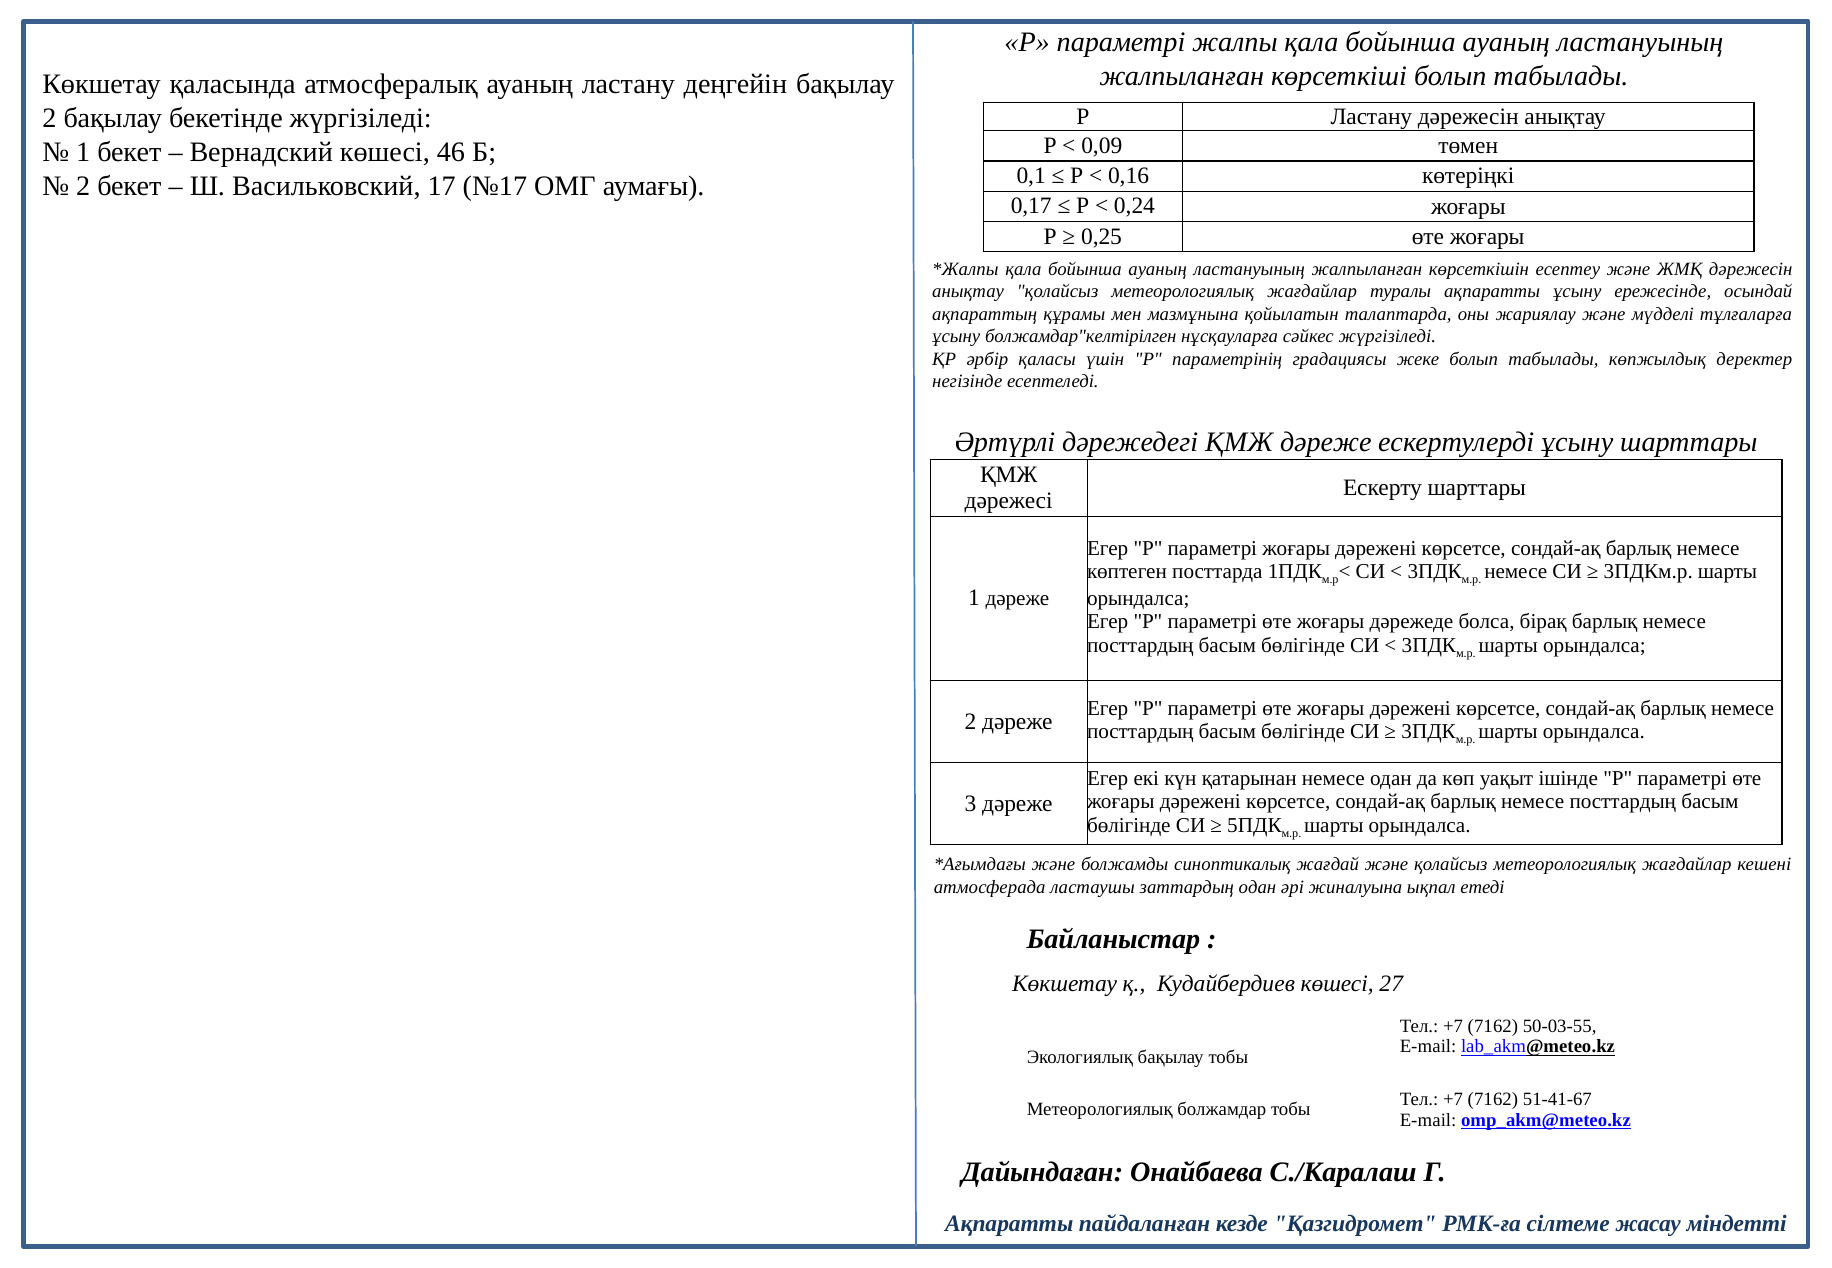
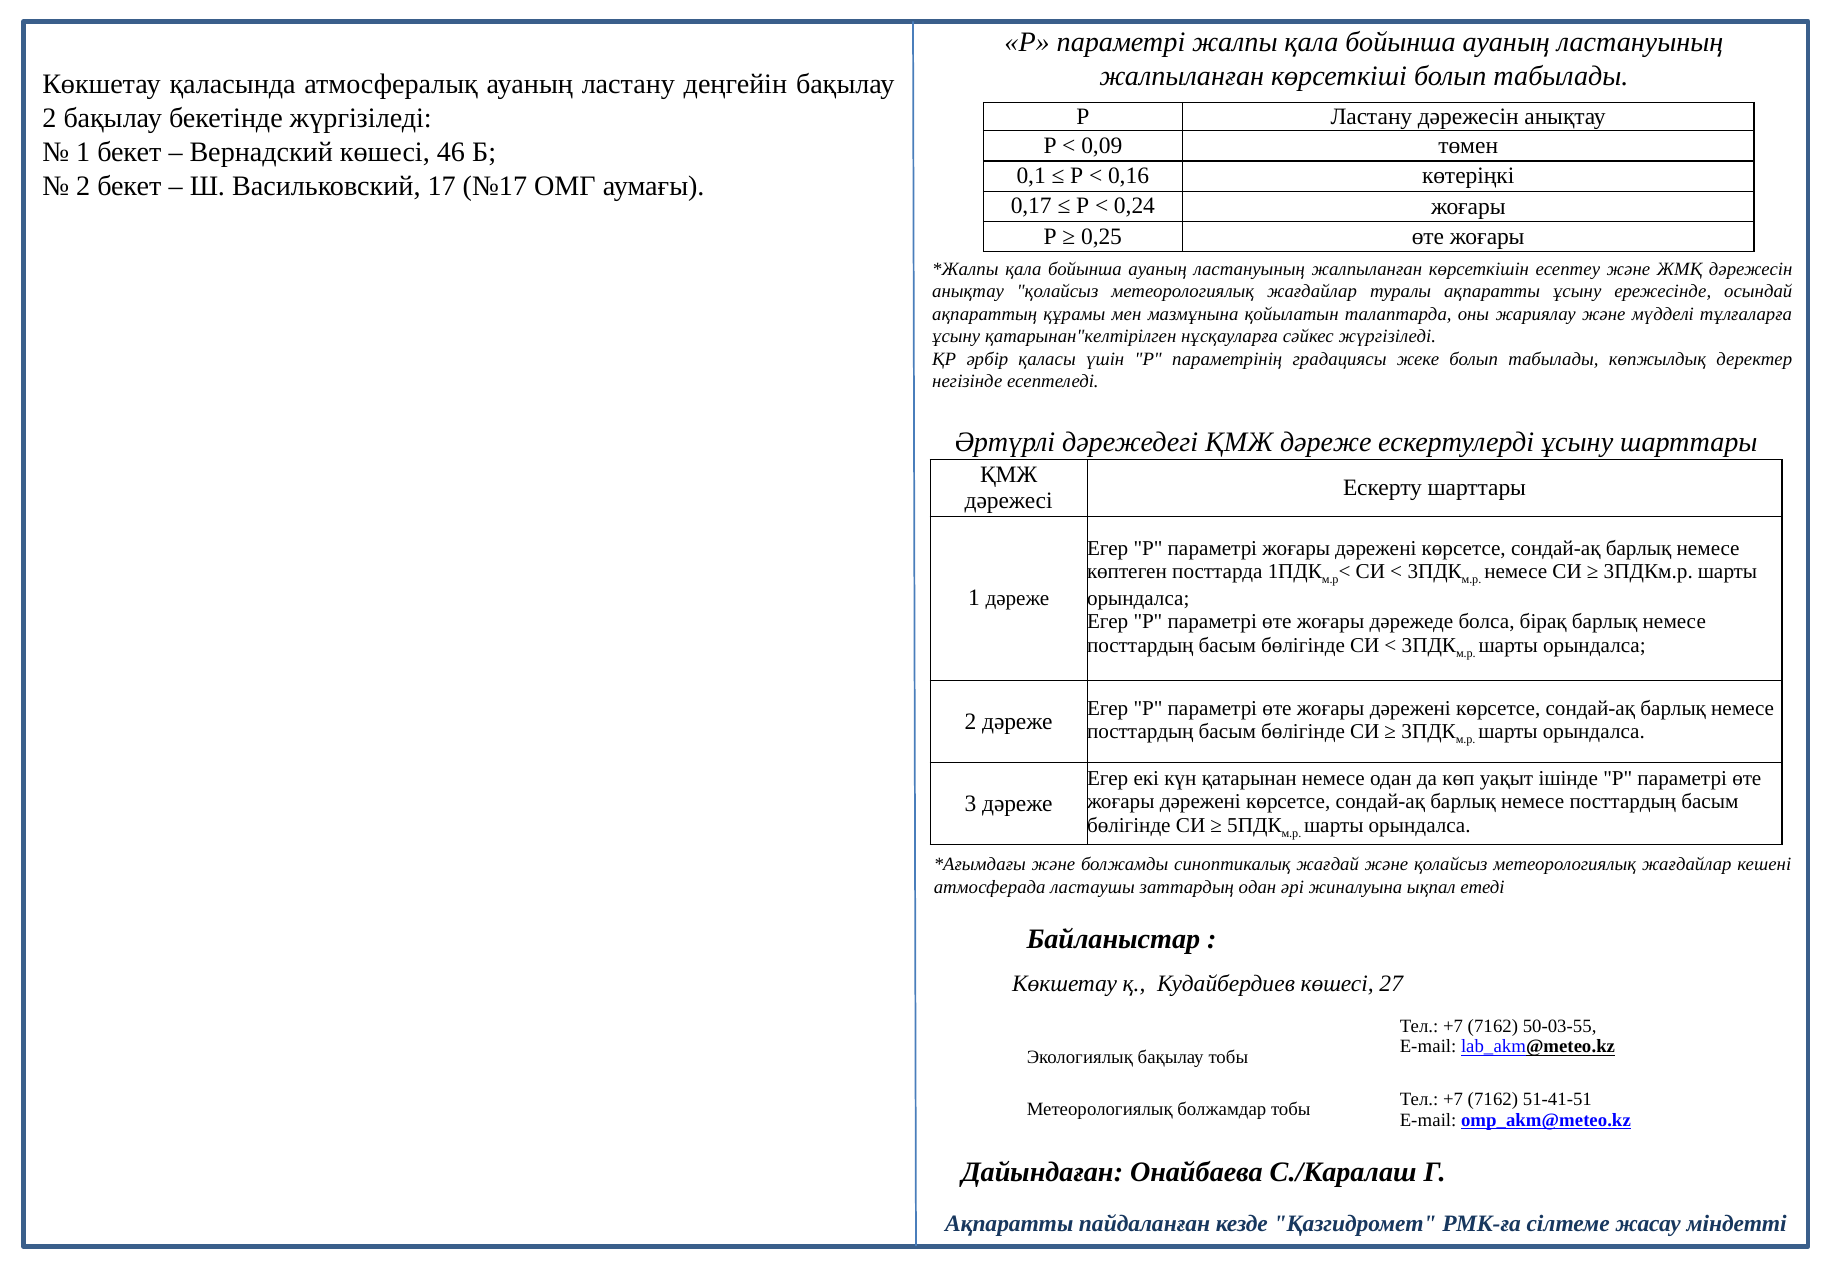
болжамдар"келтірілген: болжамдар"келтірілген -> қатарынан"келтірілген (1081, 337)
51-41-67: 51-41-67 -> 51-41-51 (1557, 1099)
